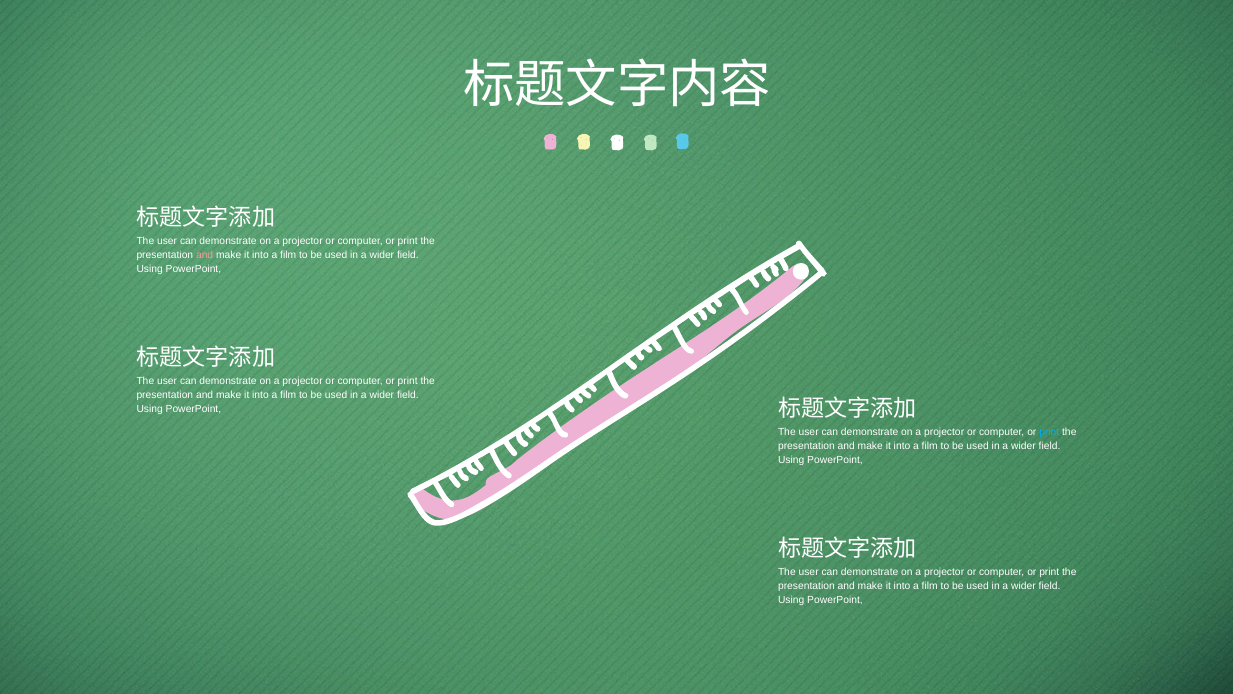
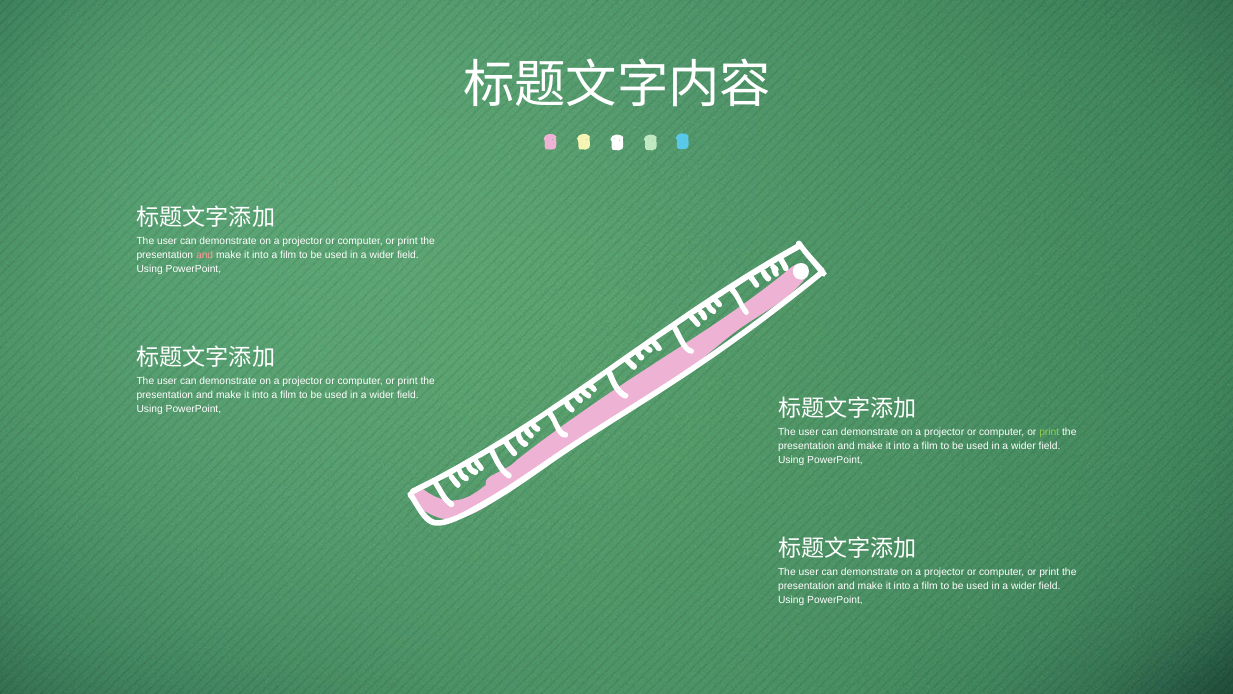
print colour: light blue -> light green (1049, 432)
